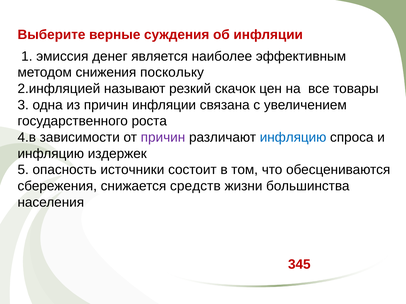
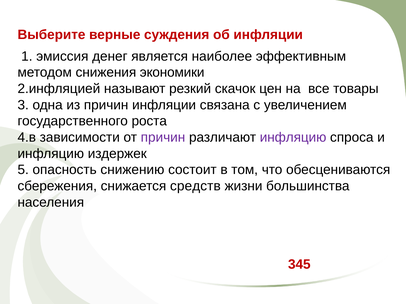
поскольку: поскольку -> экономики (172, 73)
инфляцию colour: blue -> purple (293, 138)
источники: источники -> снижению (132, 170)
